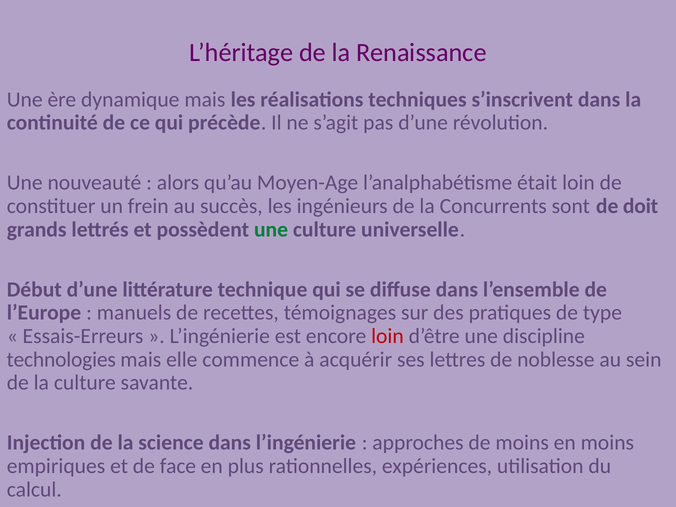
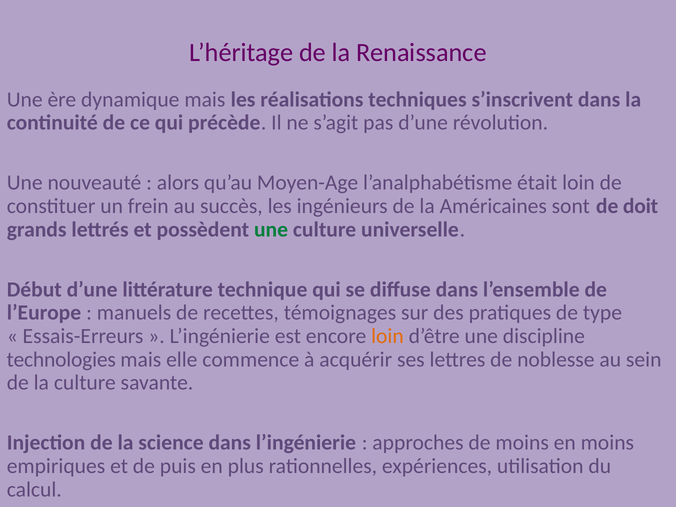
Concurrents: Concurrents -> Américaines (493, 206)
loin colour: red -> orange (387, 336)
face: face -> puis (178, 466)
